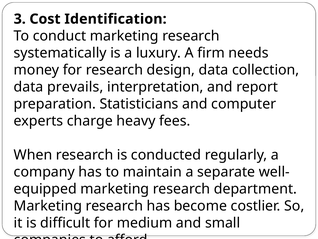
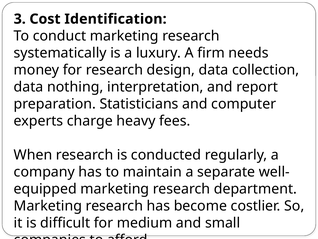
prevails: prevails -> nothing (75, 87)
